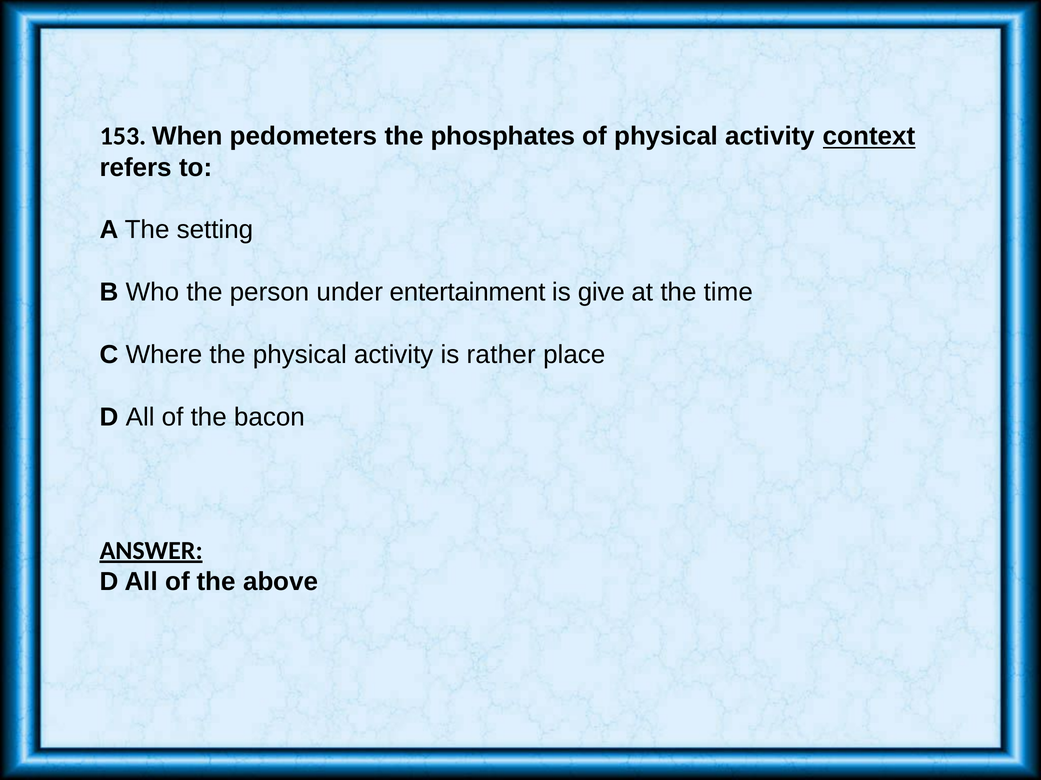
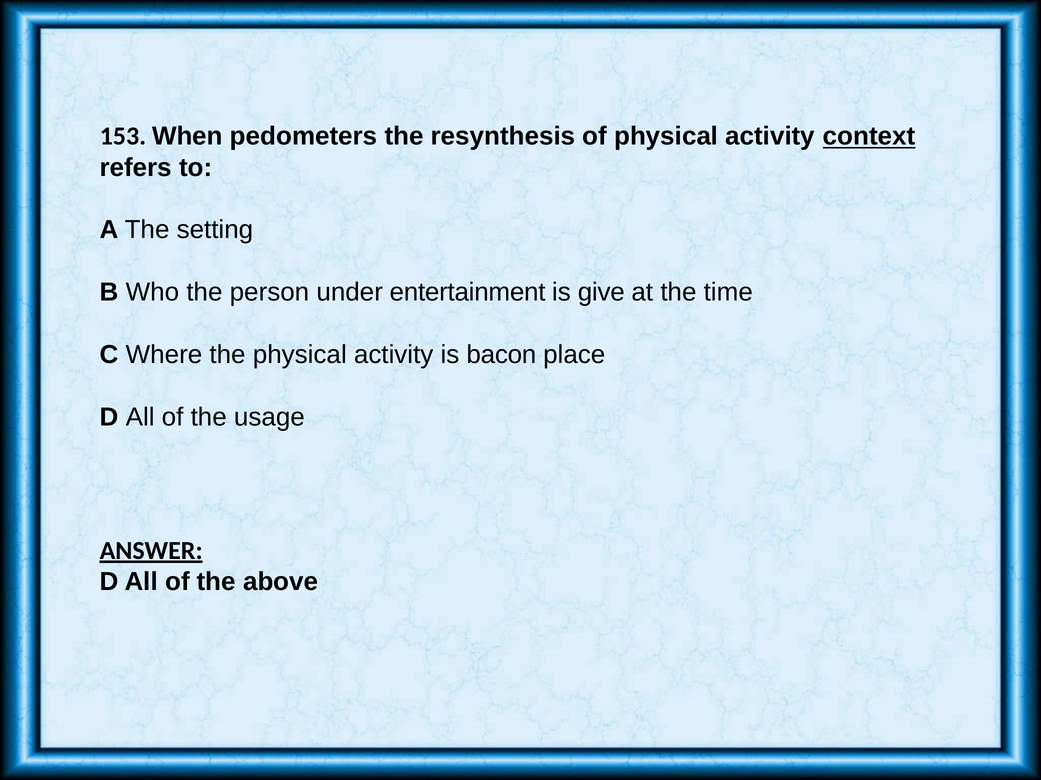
phosphates: phosphates -> resynthesis (503, 136)
rather: rather -> bacon (501, 355)
bacon: bacon -> usage (269, 417)
